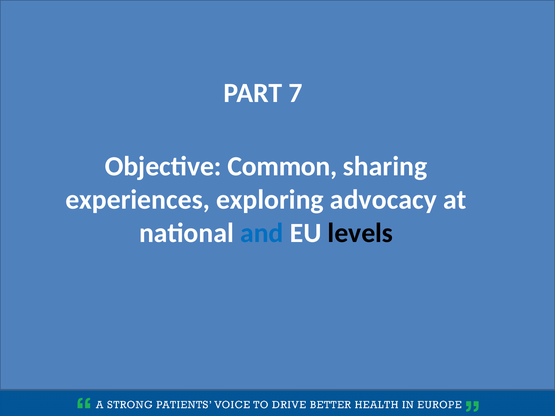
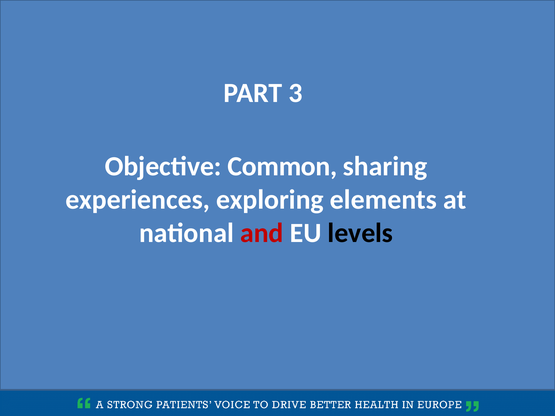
7: 7 -> 3 (295, 93)
advocacy: advocacy -> elements (383, 200)
and colour: blue -> red (262, 233)
